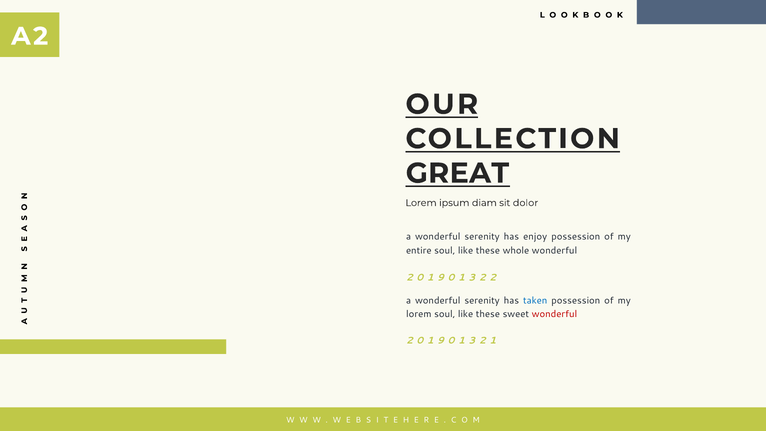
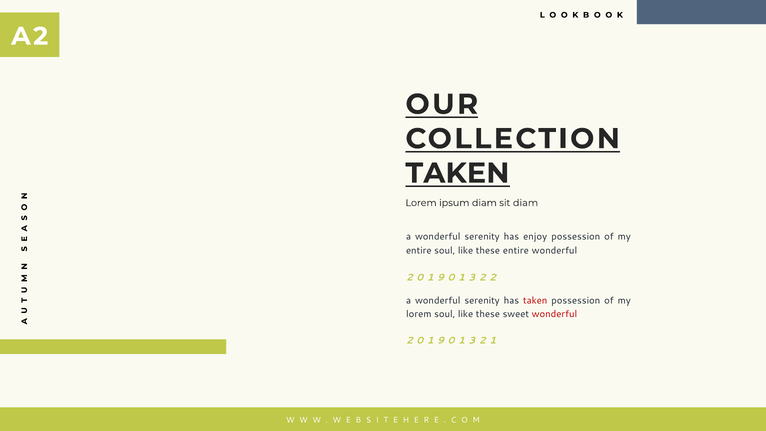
GREAT: GREAT -> TAKEN (457, 173)
sit dolor: dolor -> diam (526, 203)
these whole: whole -> entire (516, 250)
taken colour: blue -> red (535, 300)
